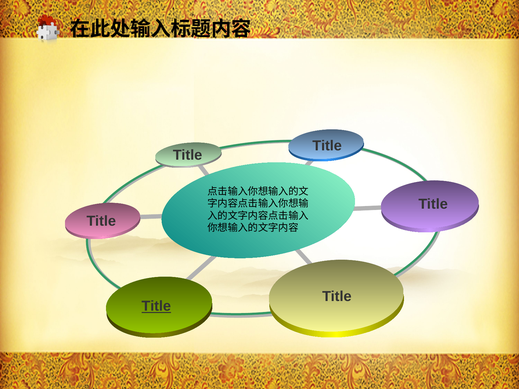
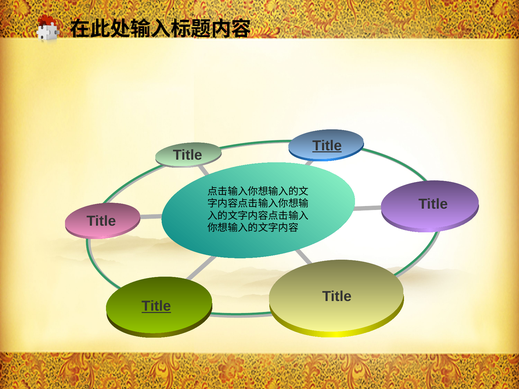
Title underline: none -> present (327, 146)
